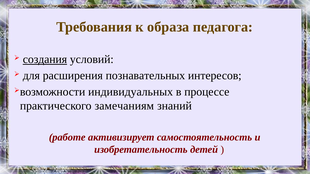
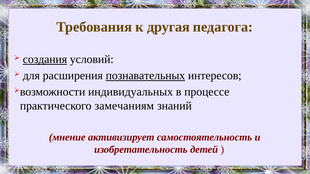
образа: образа -> другая (168, 27)
познавательных underline: none -> present (145, 76)
работе: работе -> мнение (67, 137)
